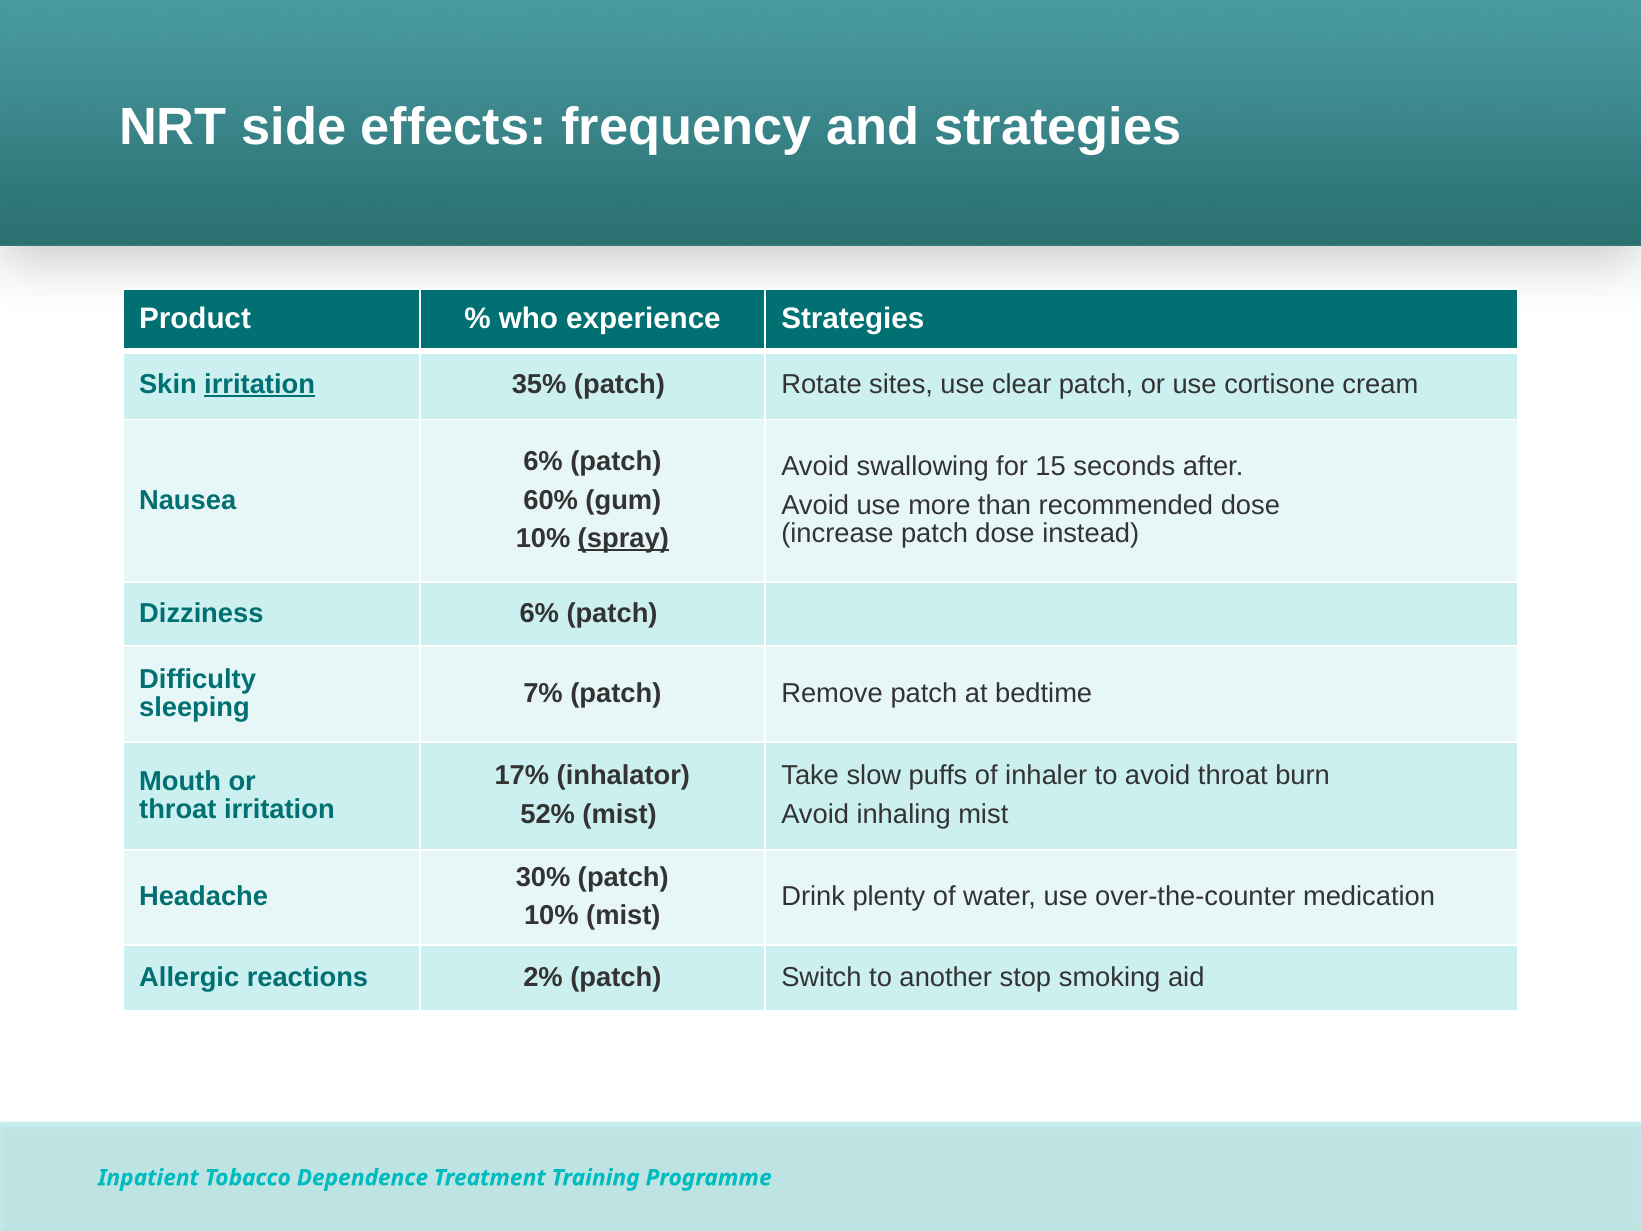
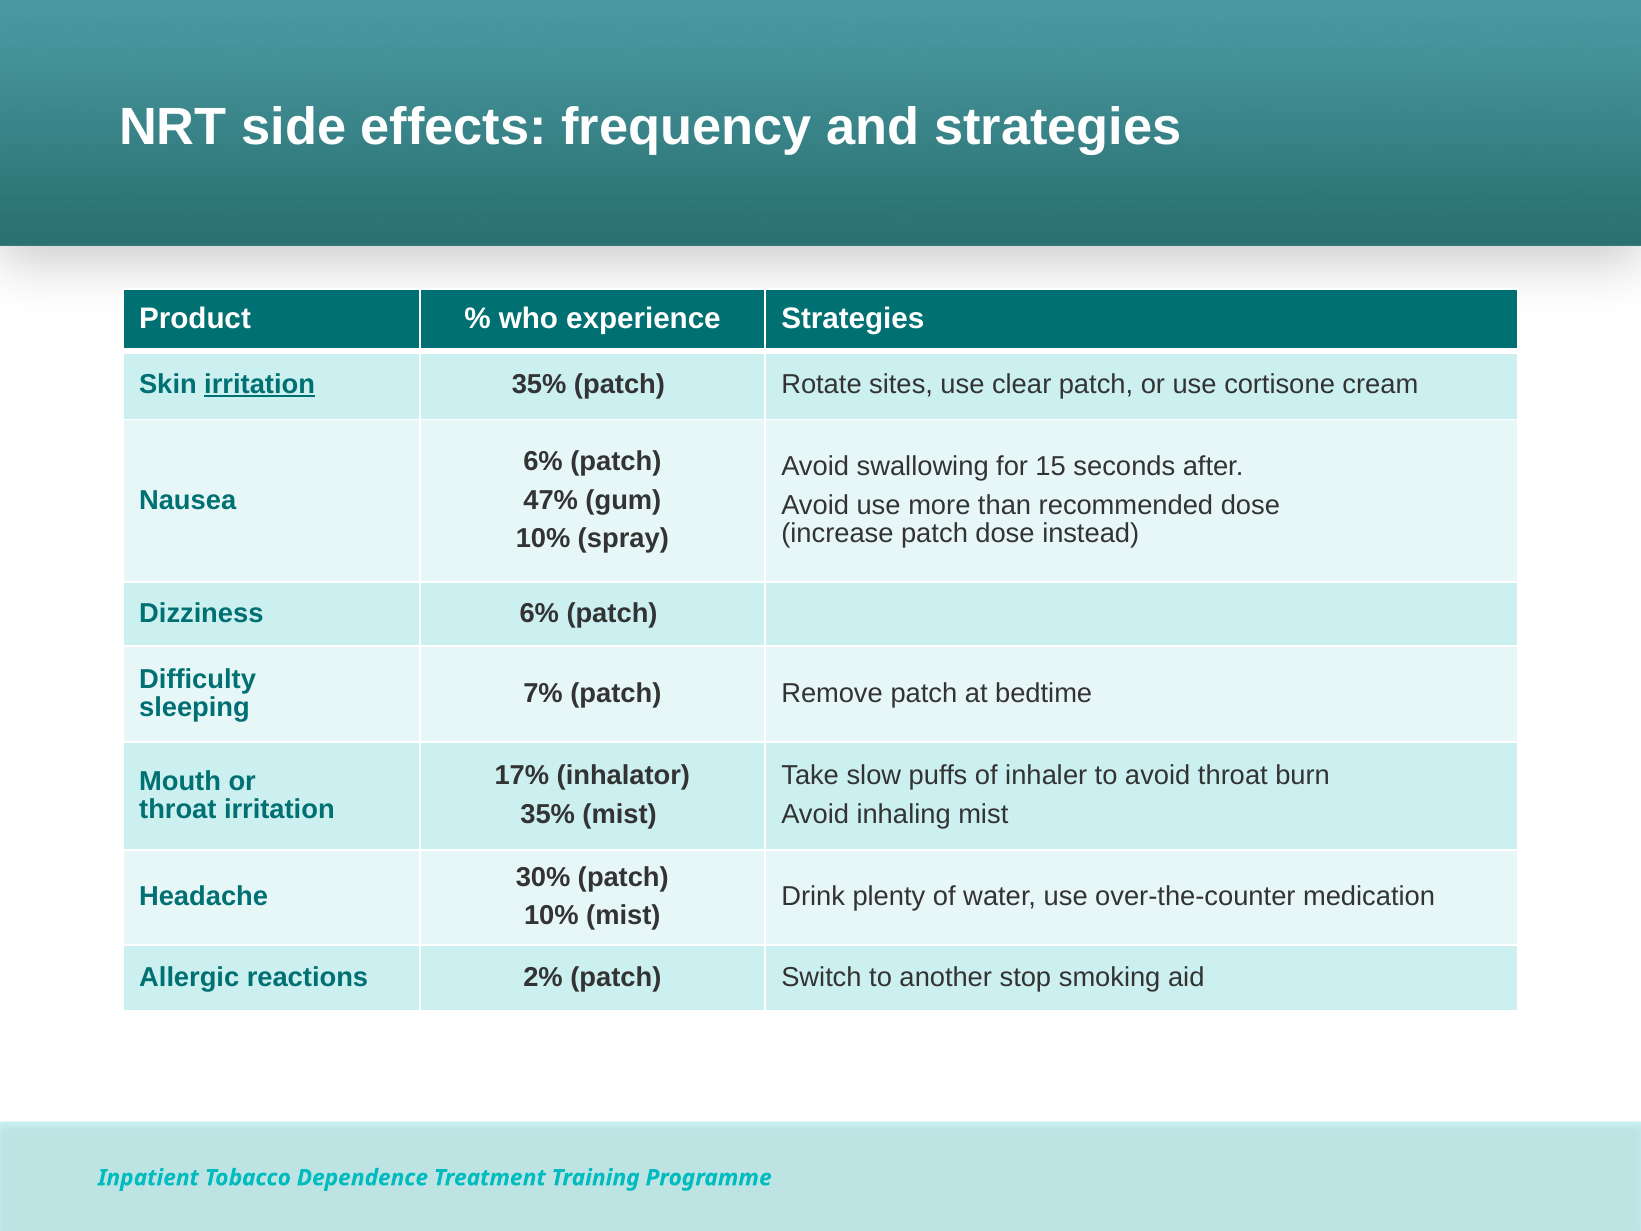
60%: 60% -> 47% (551, 500)
spray underline: present -> none (623, 538)
52%: 52% -> 35% (548, 814)
